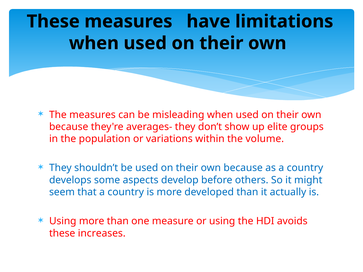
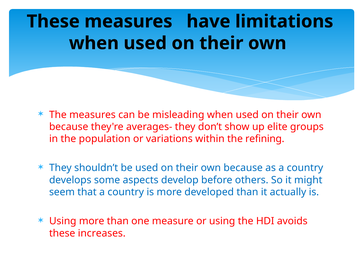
volume: volume -> refining (265, 139)
